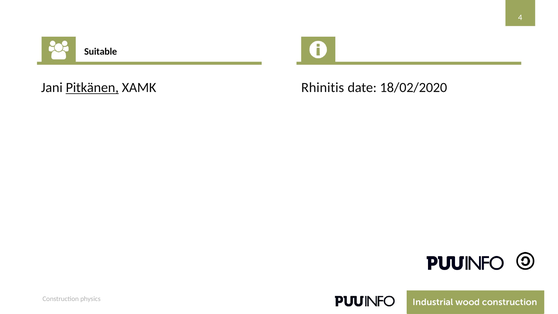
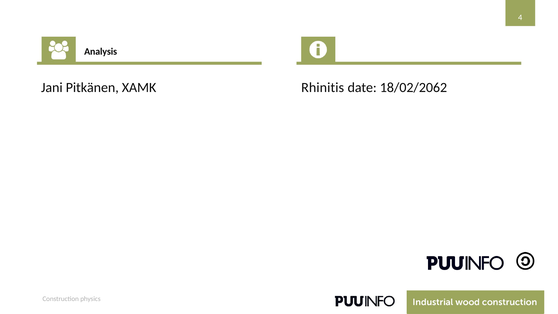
Suitable: Suitable -> Analysis (101, 51)
Pitkänen underline: present -> none (92, 88)
18/02/2020: 18/02/2020 -> 18/02/2062 (413, 88)
